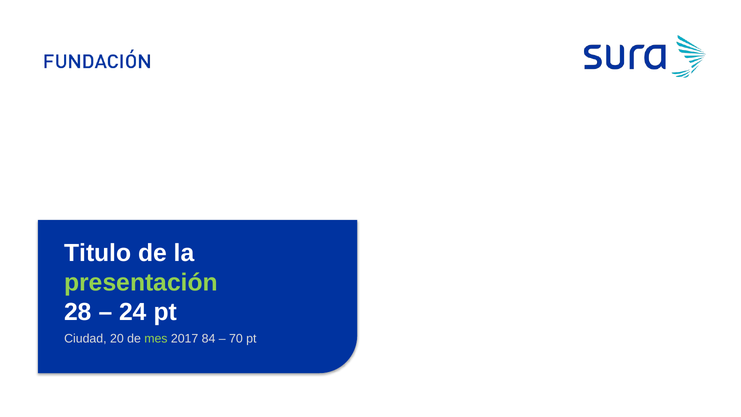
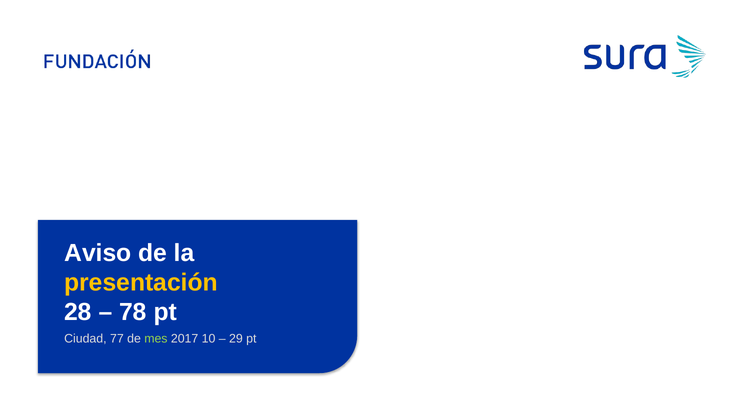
Titulo: Titulo -> Aviso (98, 253)
presentación colour: light green -> yellow (141, 283)
24: 24 -> 78 (133, 312)
20: 20 -> 77 (117, 339)
84: 84 -> 10 (209, 339)
70: 70 -> 29 (236, 339)
